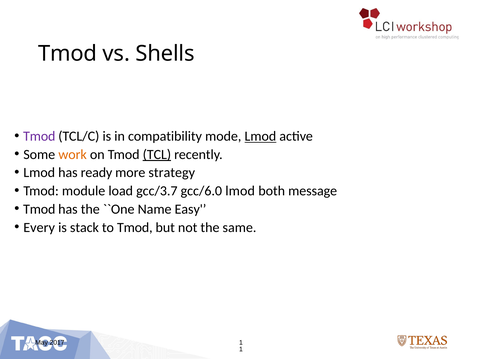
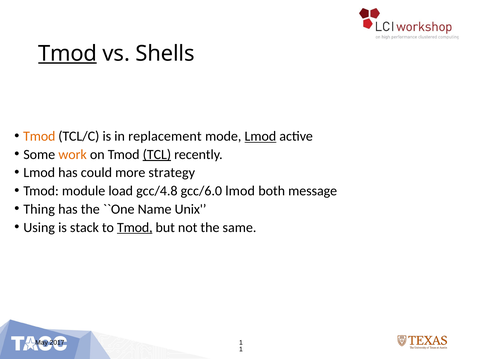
Tmod underline: none -> present (68, 54)
Tmod colour: purple -> orange (39, 136)
compatibility: compatibility -> replacement (165, 136)
ready: ready -> could (96, 173)
gcc/3.7: gcc/3.7 -> gcc/4.8 (157, 191)
Tmod: Tmod -> Thing (39, 209)
Easy: Easy -> Unix (190, 209)
Every: Every -> Using (39, 228)
Tmod underline: none -> present (135, 228)
